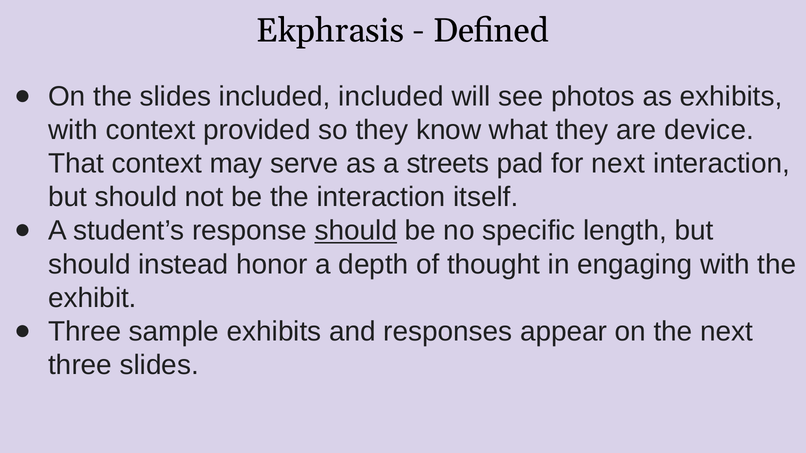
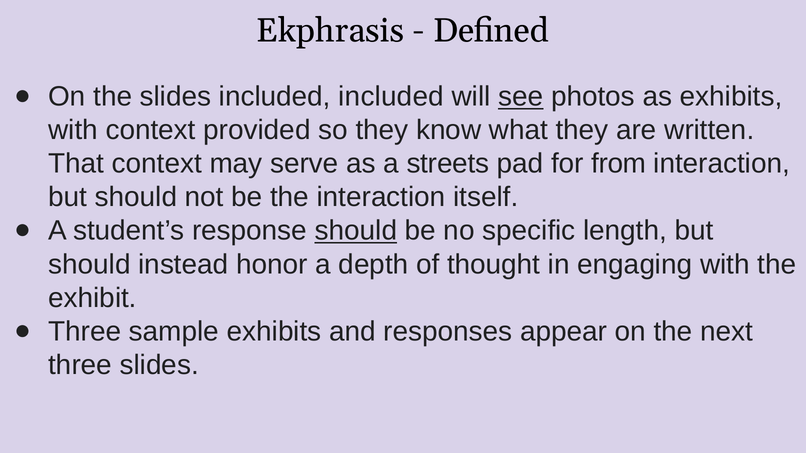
see underline: none -> present (521, 97)
device: device -> written (709, 130)
for next: next -> from (619, 164)
